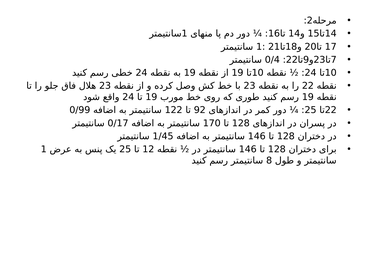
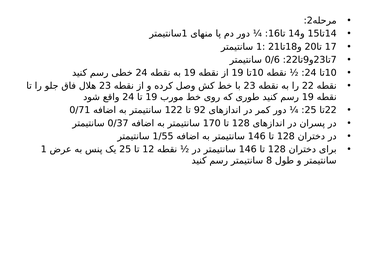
0/4: 0/4 -> 0/6 (272, 60)
0/99: 0/99 -> 0/71 (80, 110)
0/17: 0/17 -> 0/37 (118, 123)
1/45: 1/45 -> 1/55 (163, 136)
